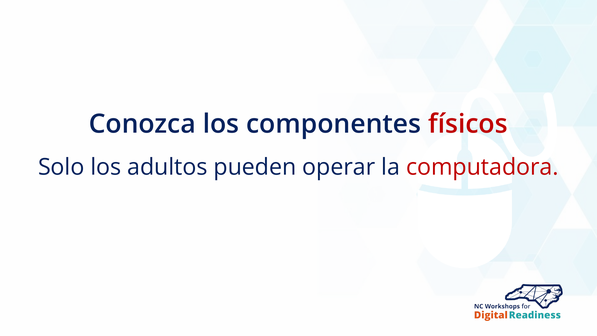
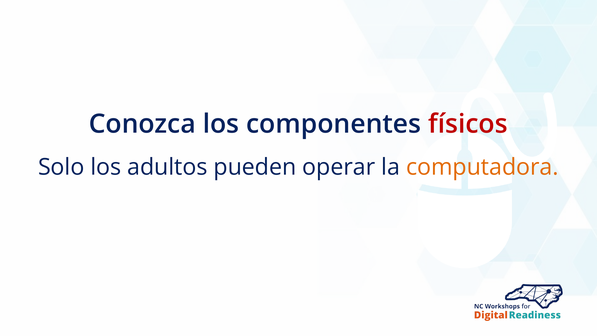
computadora colour: red -> orange (482, 167)
